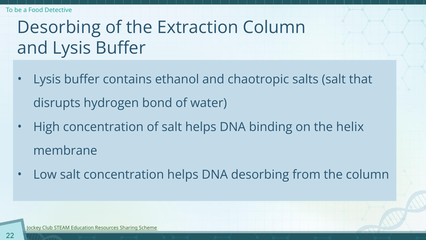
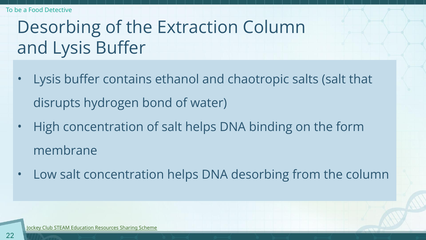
helix: helix -> form (350, 127)
